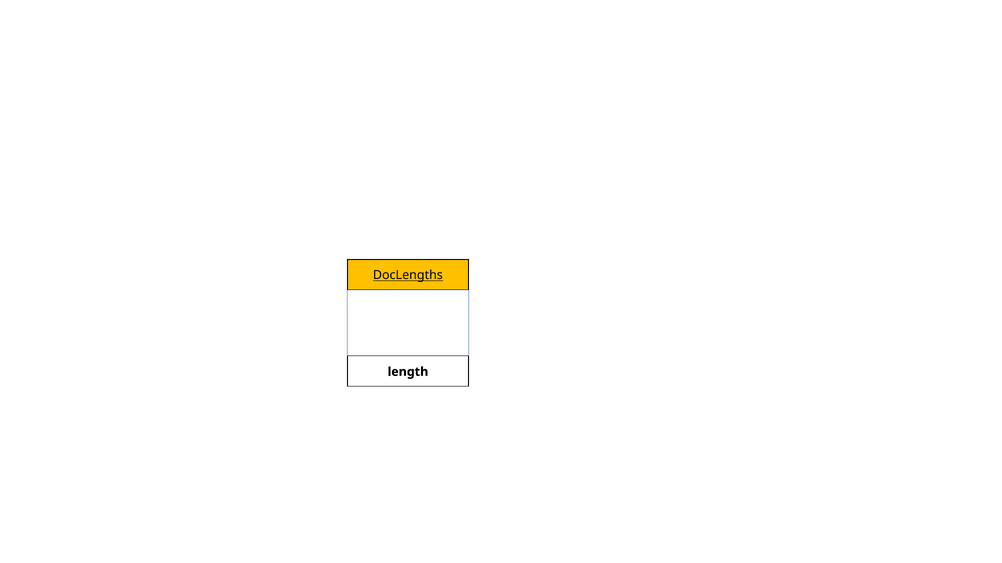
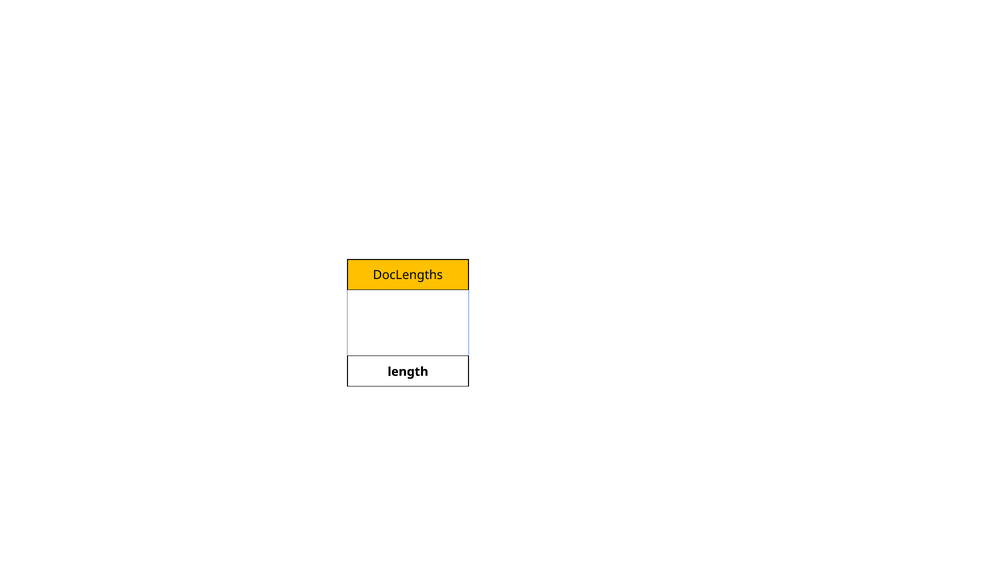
DocLengths underline: present -> none (408, 276)
